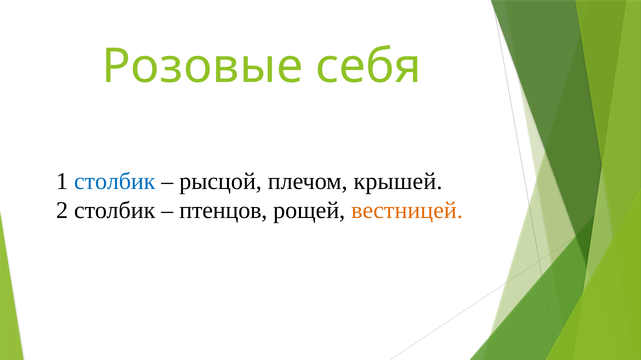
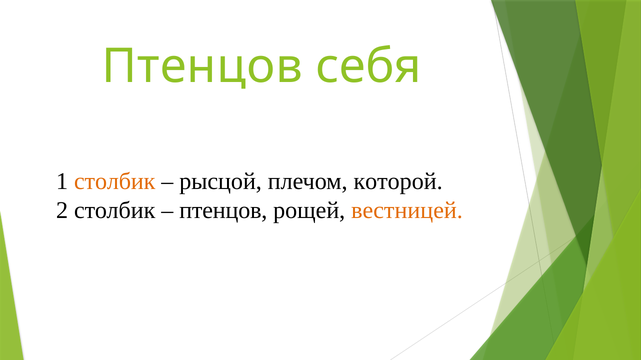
Розовые: Розовые -> Птенцов (202, 67)
столбик colour: blue -> orange (115, 182)
крышей: крышей -> которой (398, 182)
